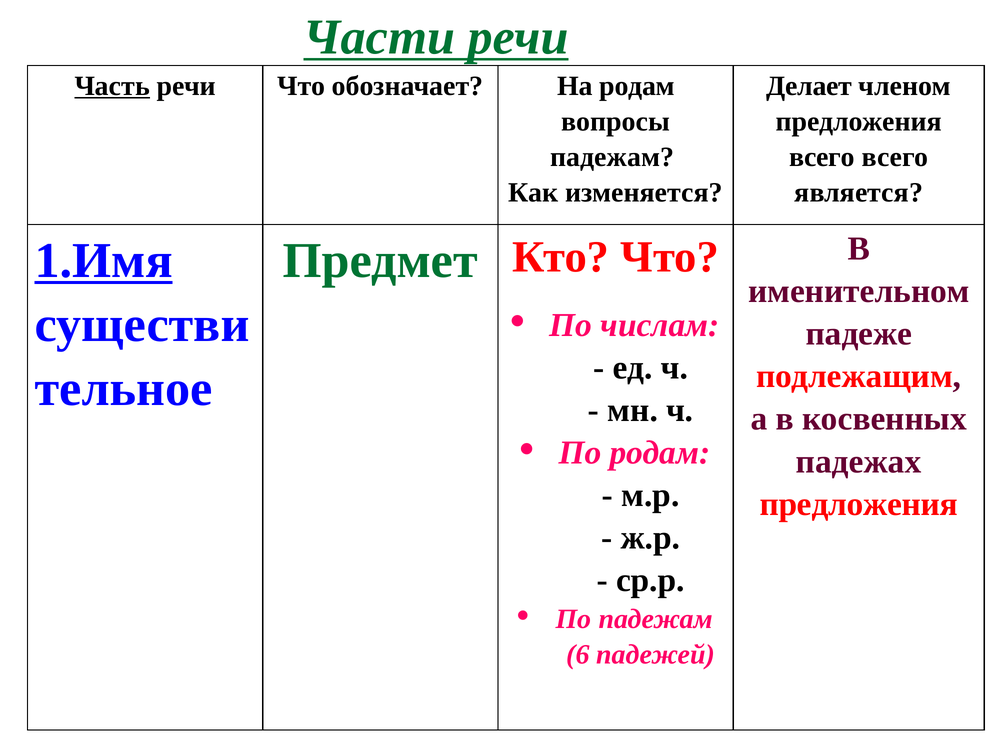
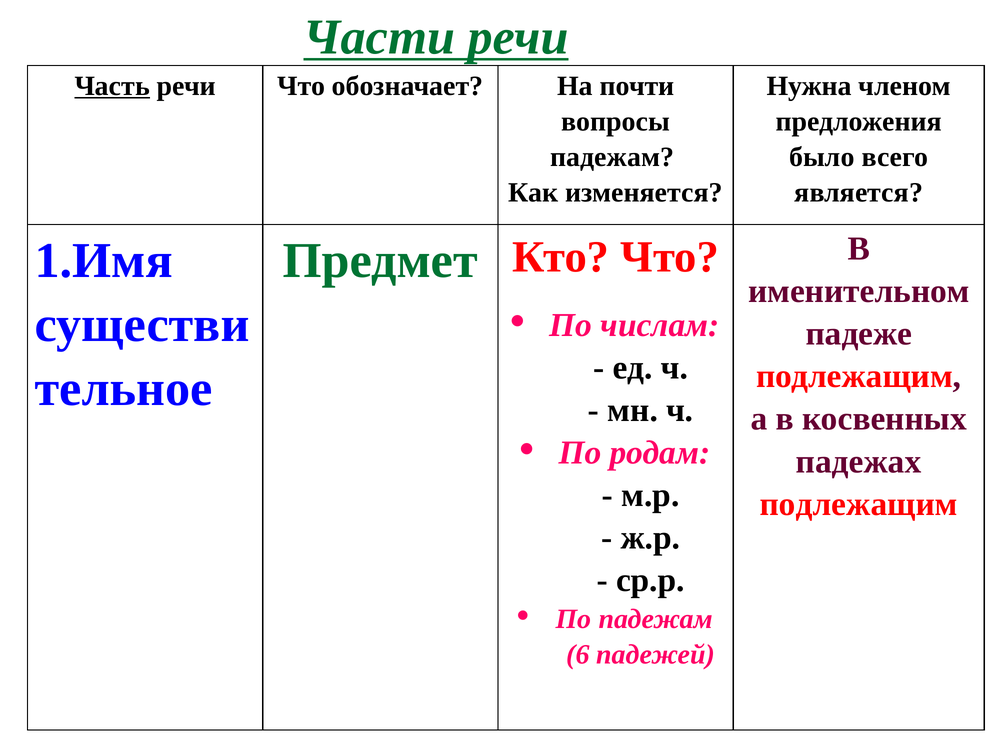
На родам: родам -> почти (637, 86)
Делает: Делает -> Нужна (809, 86)
всего: всего -> было (822, 157)
1.Имя underline: present -> none (104, 261)
предложения: предложения -> подлежащим (859, 504)
